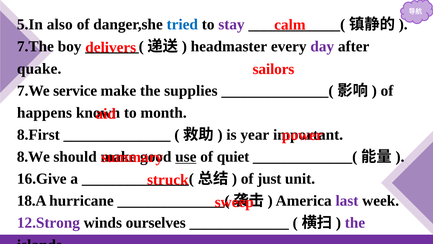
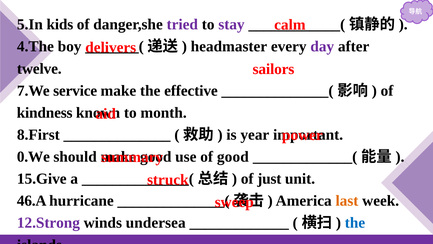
also: also -> kids (60, 24)
tried colour: blue -> purple (182, 24)
7.The: 7.The -> 4.The (35, 46)
quake: quake -> twelve (39, 68)
supplies: supplies -> effective (191, 90)
happens: happens -> kindness (45, 112)
8.We: 8.We -> 0.We (33, 156)
use underline: present -> none (186, 156)
of quiet: quiet -> good (233, 156)
16.Give: 16.Give -> 15.Give (42, 178)
18.A: 18.A -> 46.A (32, 200)
last colour: purple -> orange (347, 200)
ourselves: ourselves -> undersea (156, 222)
the colour: purple -> blue (355, 222)
